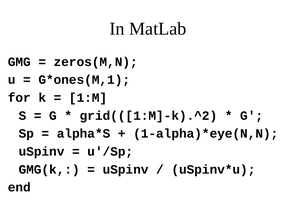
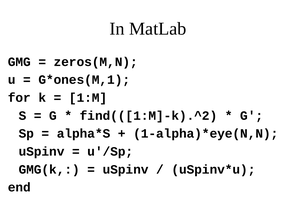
grid(([1:M]-k).^2: grid(([1:M]-k).^2 -> find(([1:M]-k).^2 (149, 116)
